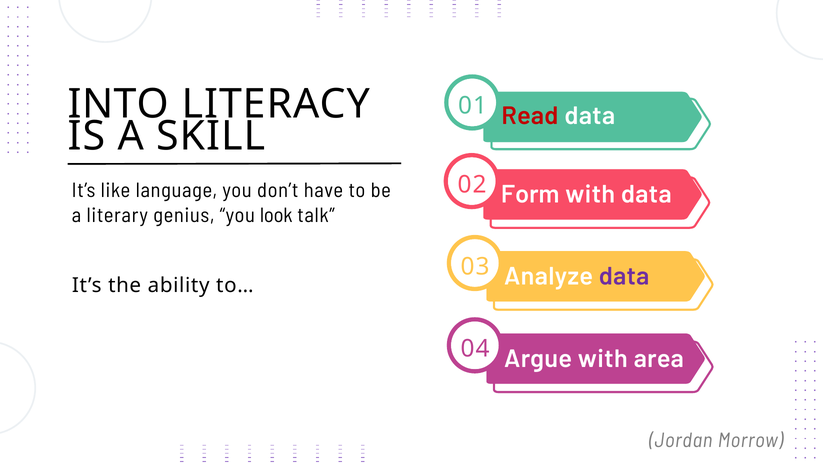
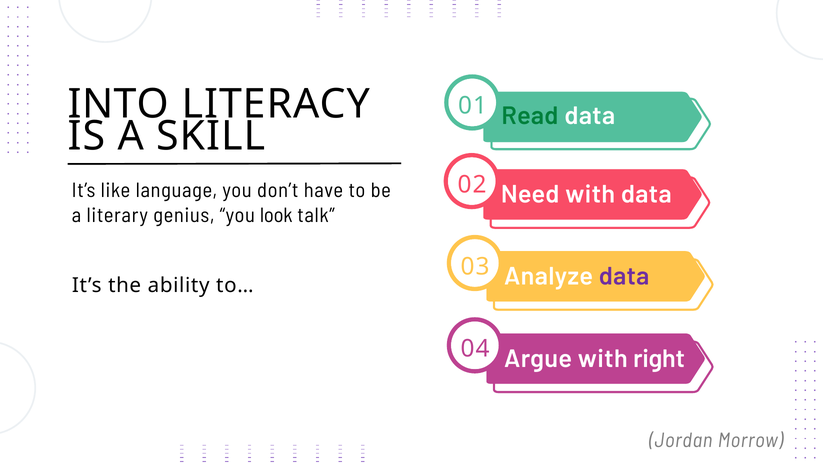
Read colour: red -> green (530, 116)
Form: Form -> Need (530, 195)
area: area -> right (659, 359)
